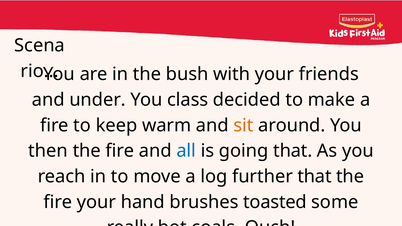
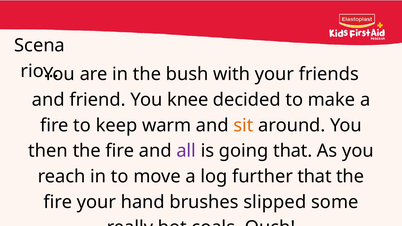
under: under -> friend (98, 100)
class: class -> knee (188, 100)
all colour: blue -> purple (186, 151)
toasted: toasted -> slipped (275, 202)
